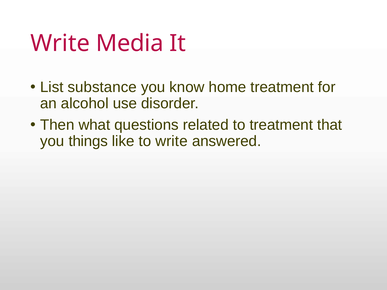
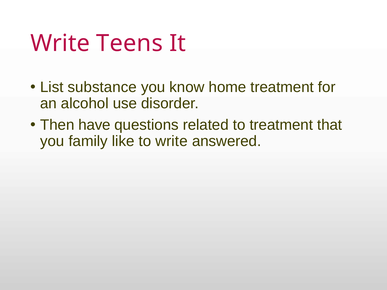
Media: Media -> Teens (130, 43)
what: what -> have (94, 125)
things: things -> family (88, 141)
